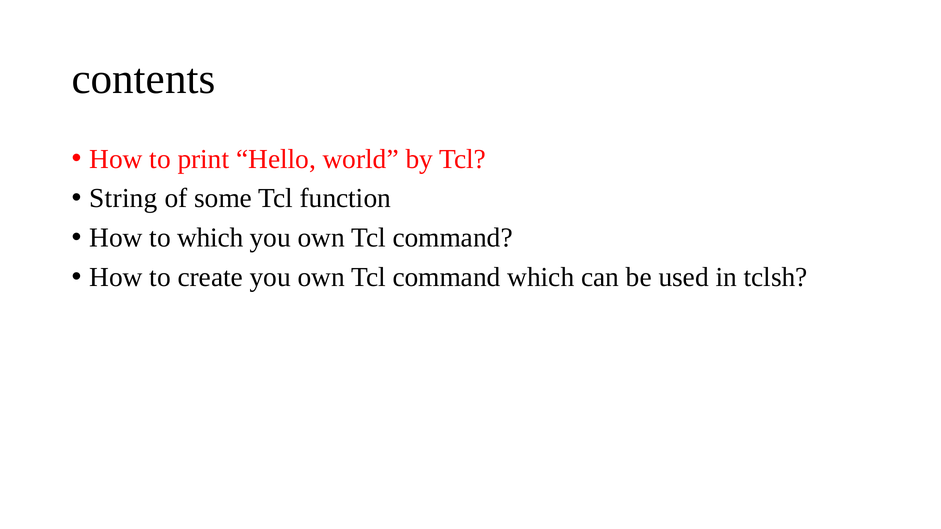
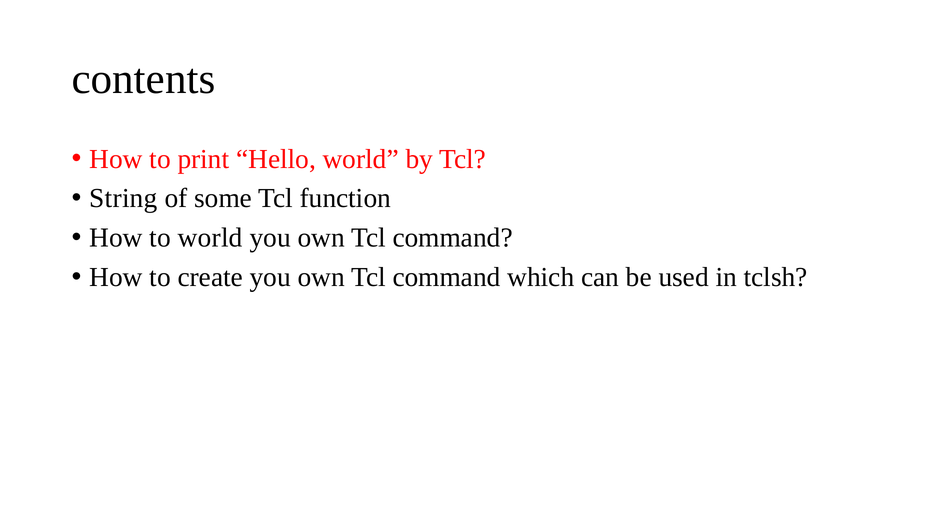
to which: which -> world (210, 238)
